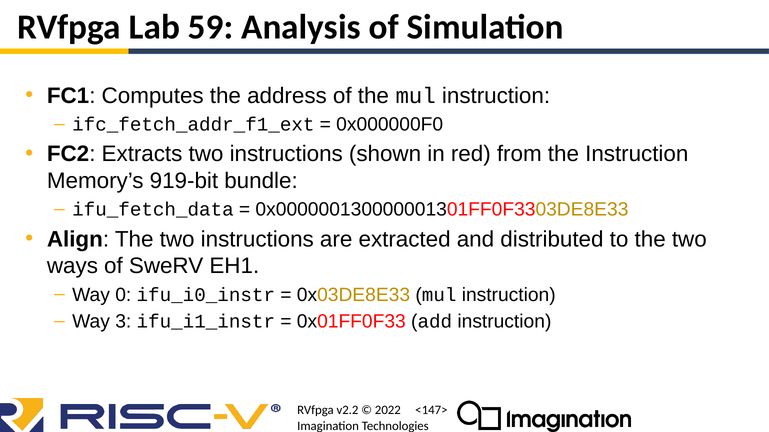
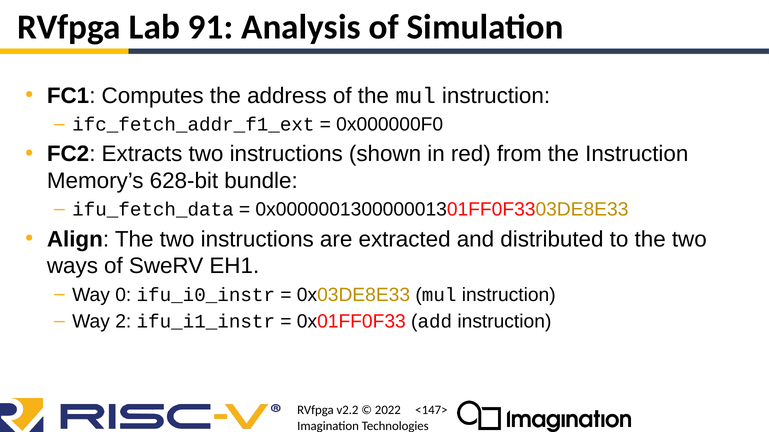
59: 59 -> 91 (211, 27)
919-bit: 919-bit -> 628-bit (184, 181)
3: 3 -> 2 (123, 322)
